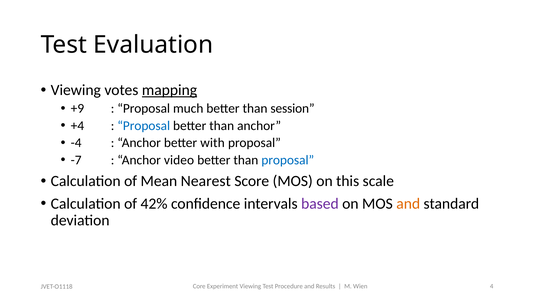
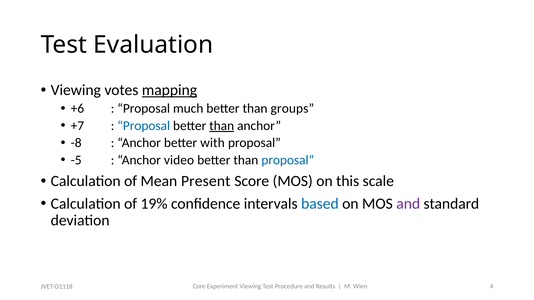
+9: +9 -> +6 (77, 109)
session: session -> groups (292, 109)
+4: +4 -> +7 (77, 126)
than underline: none -> present (222, 126)
-4: -4 -> -8 (76, 143)
-7: -7 -> -5 (76, 160)
Nearest: Nearest -> Present (206, 181)
42%: 42% -> 19% (154, 204)
based colour: purple -> blue (320, 204)
and colour: orange -> purple (408, 204)
